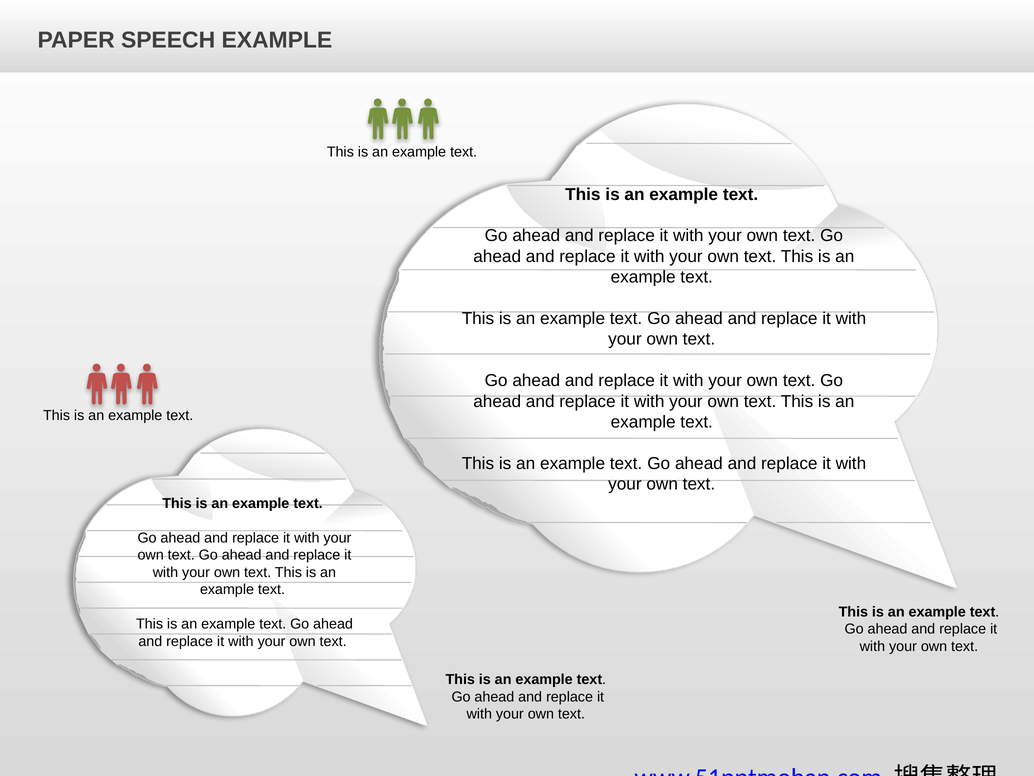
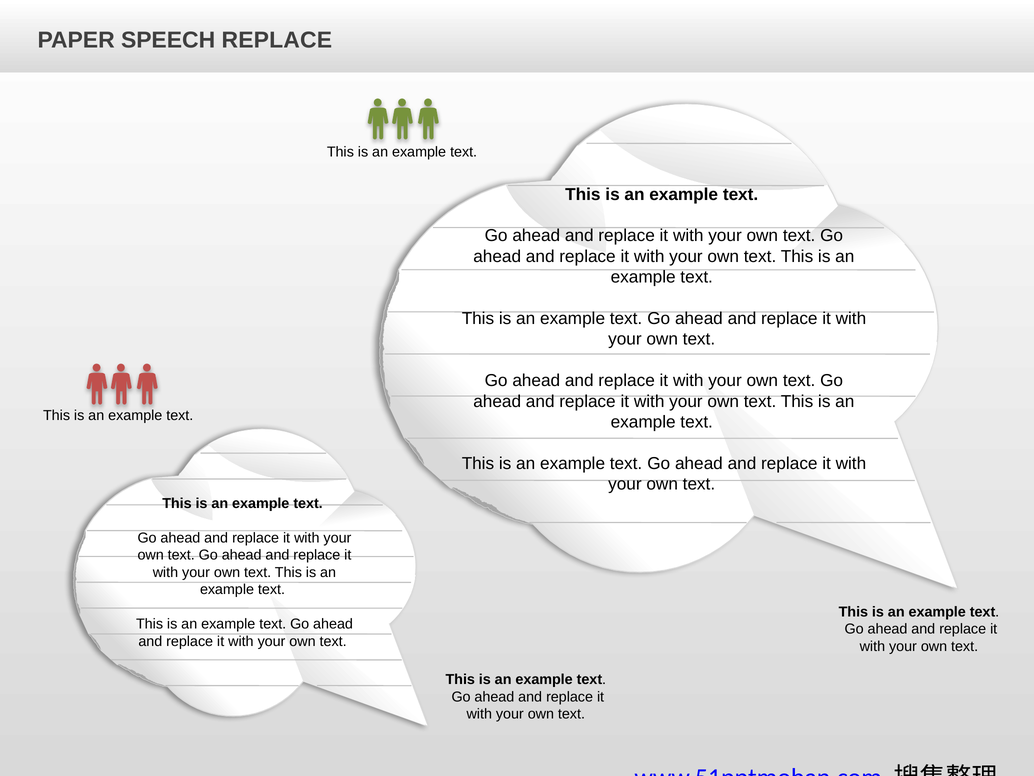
SPEECH EXAMPLE: EXAMPLE -> REPLACE (277, 40)
